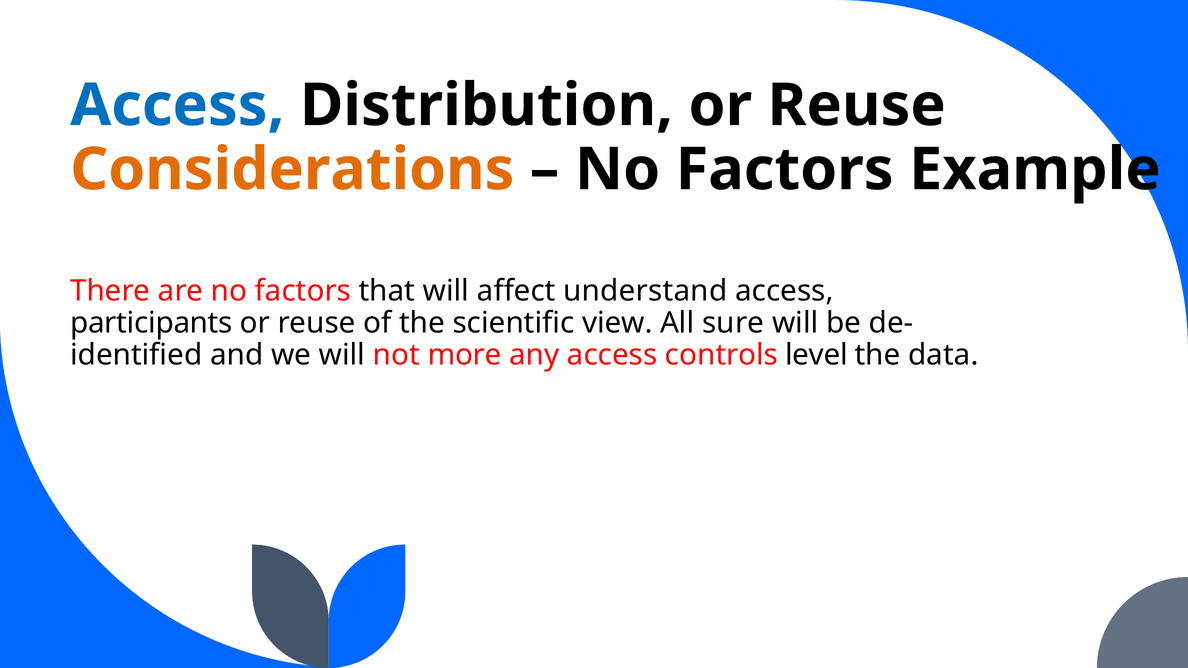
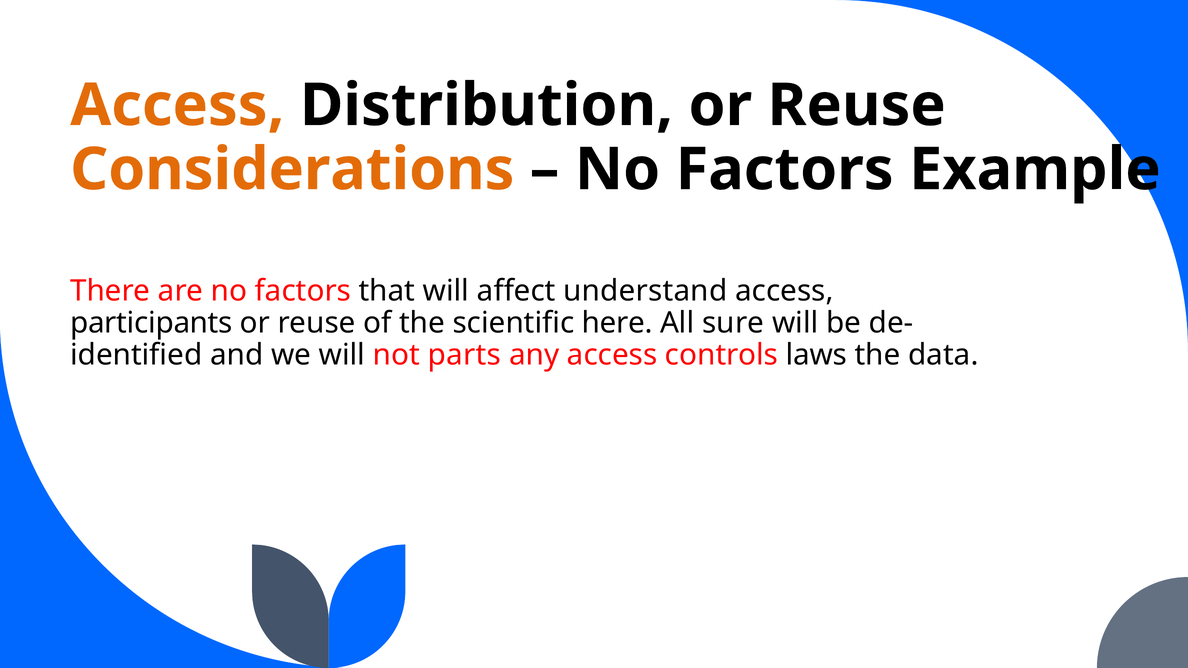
Access colour: blue -> orange (177, 106)
view: view -> here (617, 323)
more: more -> parts (464, 355)
level: level -> laws (816, 355)
